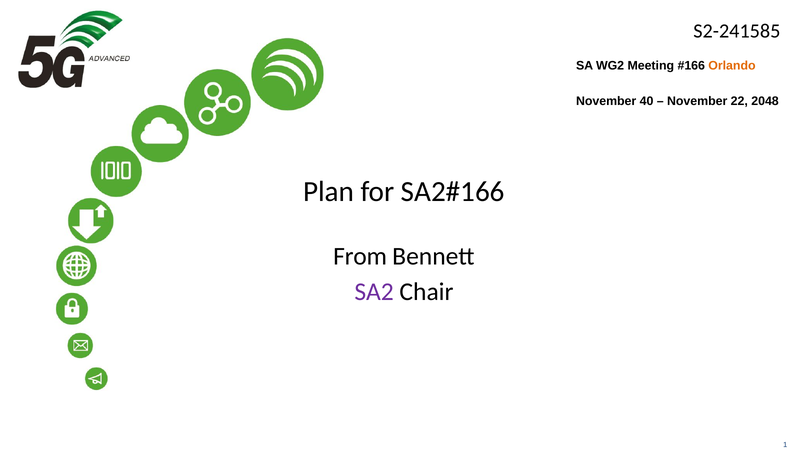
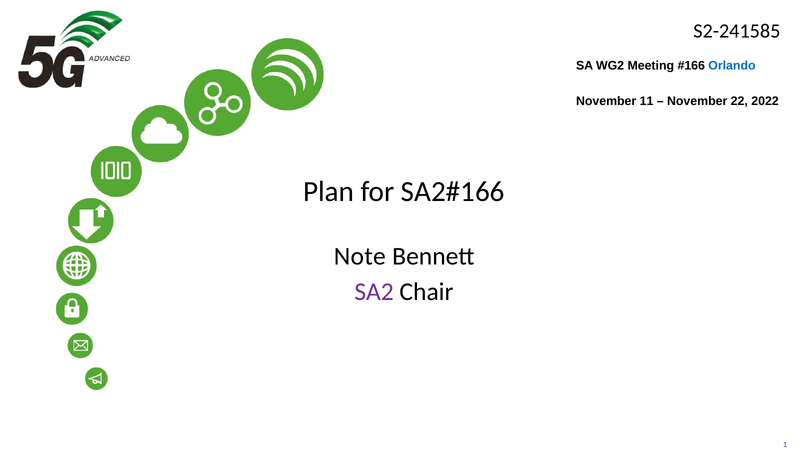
Orlando colour: orange -> blue (732, 66)
40: 40 -> 11 (647, 101)
2048: 2048 -> 2022 (765, 101)
From: From -> Note (360, 257)
